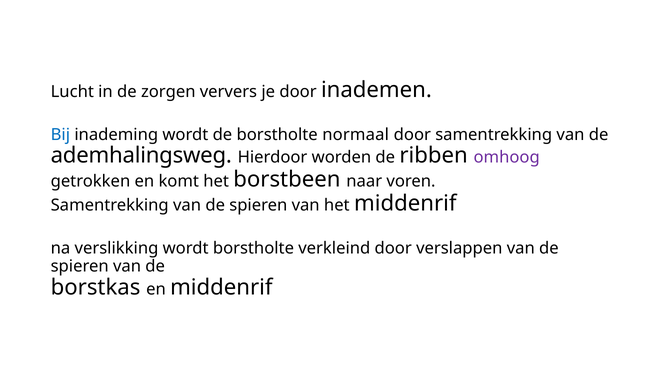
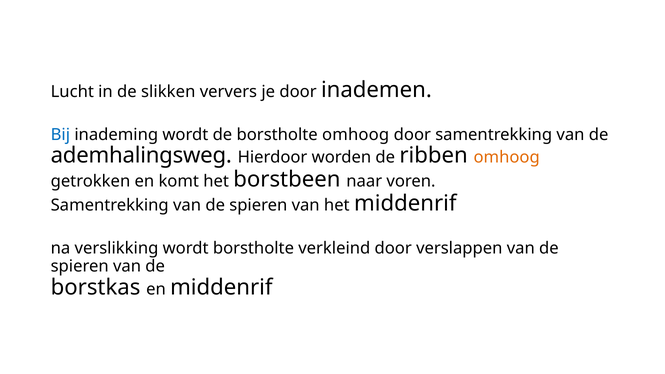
zorgen: zorgen -> slikken (168, 92)
borstholte normaal: normaal -> omhoog (356, 135)
omhoog colour: purple -> orange (507, 157)
